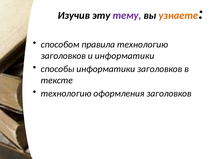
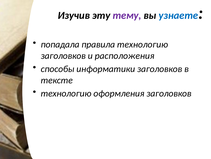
узнаете colour: orange -> blue (178, 15)
способом: способом -> попадала (60, 44)
и информатики: информатики -> расположения (125, 56)
